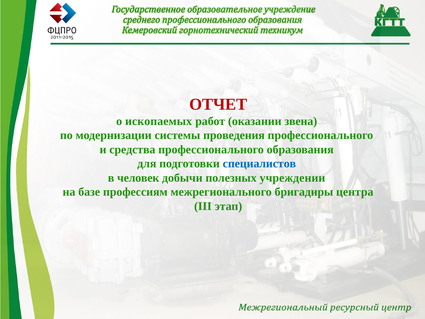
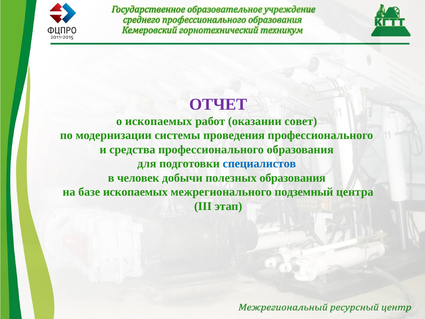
ОТЧЕТ colour: red -> purple (218, 104)
звена: звена -> совет (301, 121)
полезных учреждении: учреждении -> образования (293, 178)
базе профессиям: профессиям -> ископаемых (135, 192)
бригадиры: бригадиры -> подземный (304, 192)
